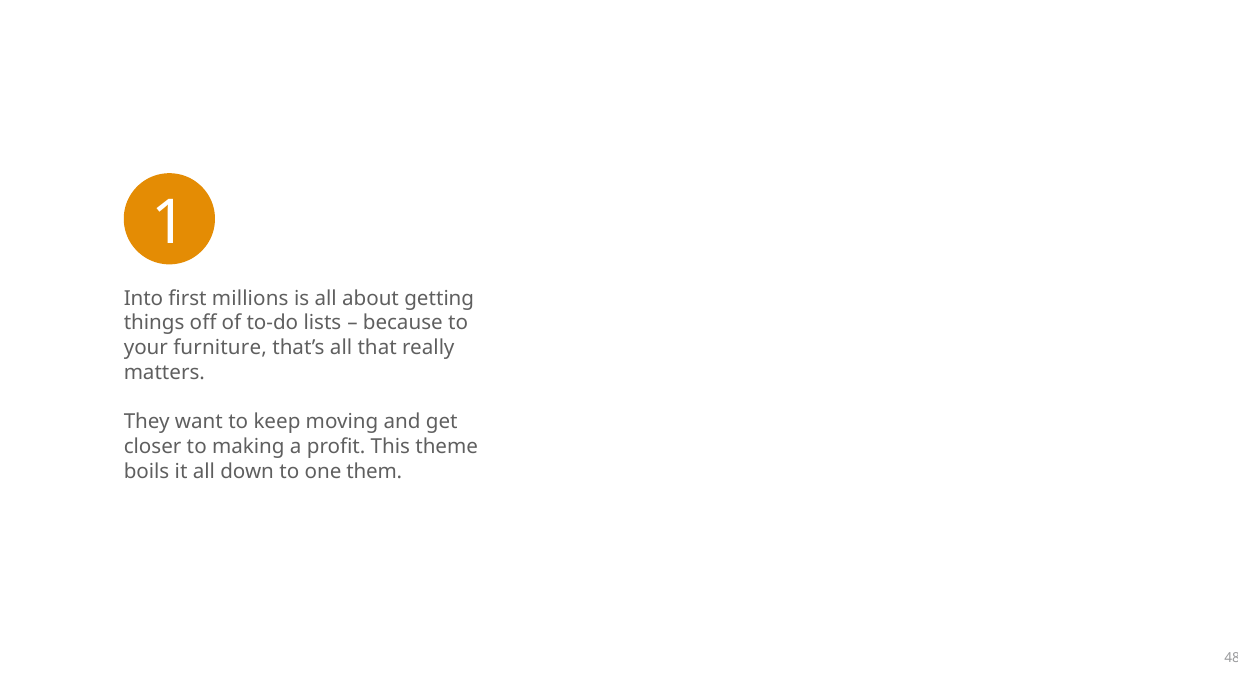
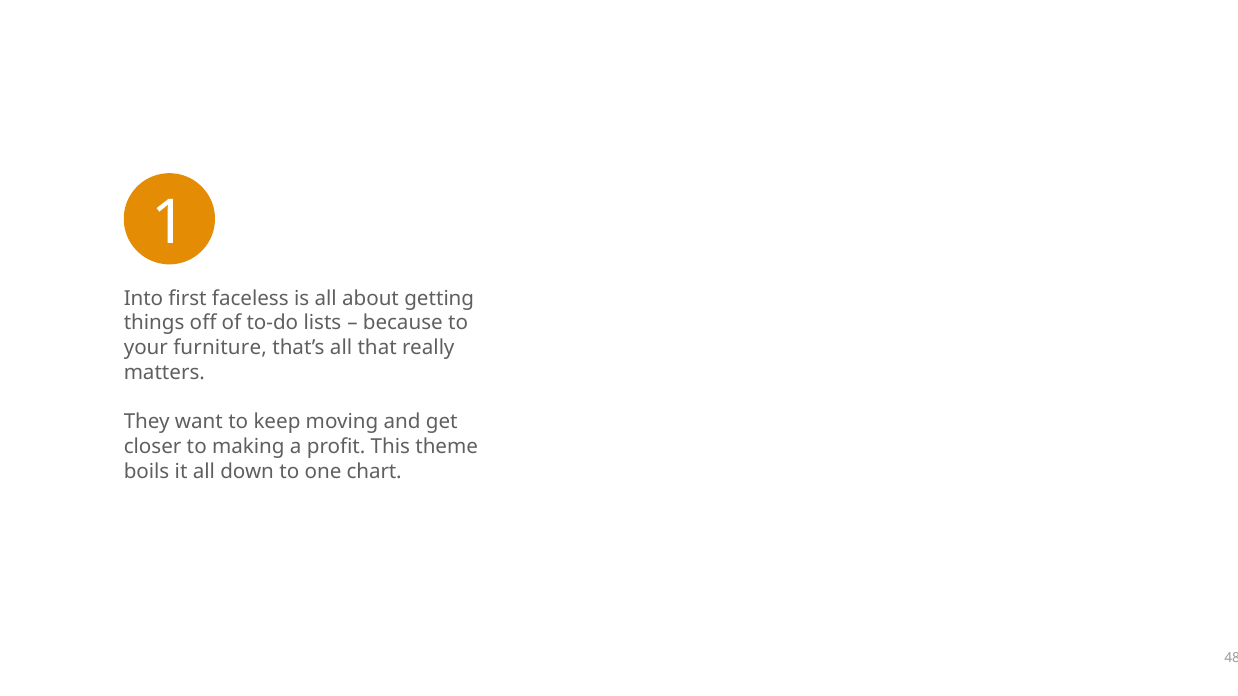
millions: millions -> faceless (250, 299)
them: them -> chart (374, 472)
